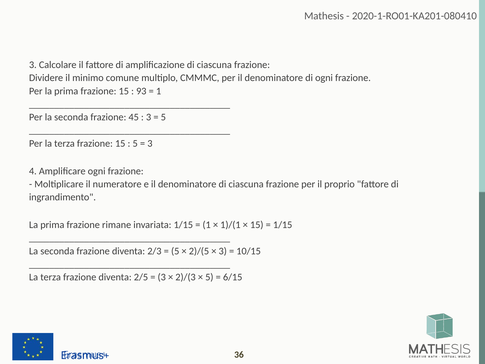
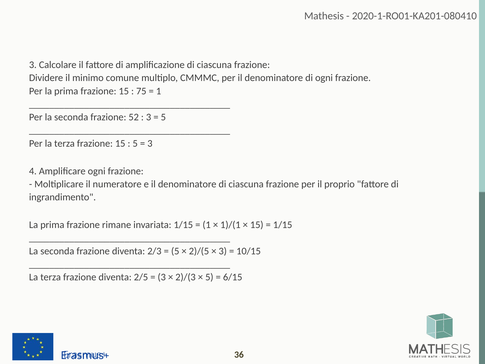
93: 93 -> 75 (141, 91)
45: 45 -> 52 (134, 117)
